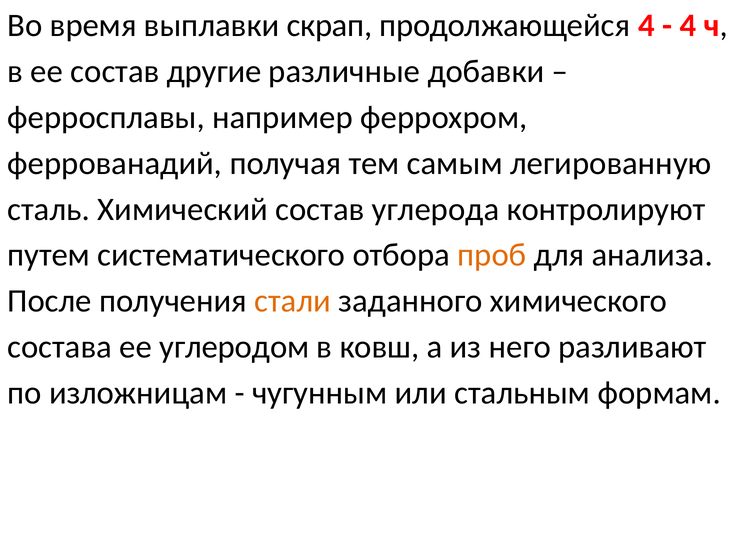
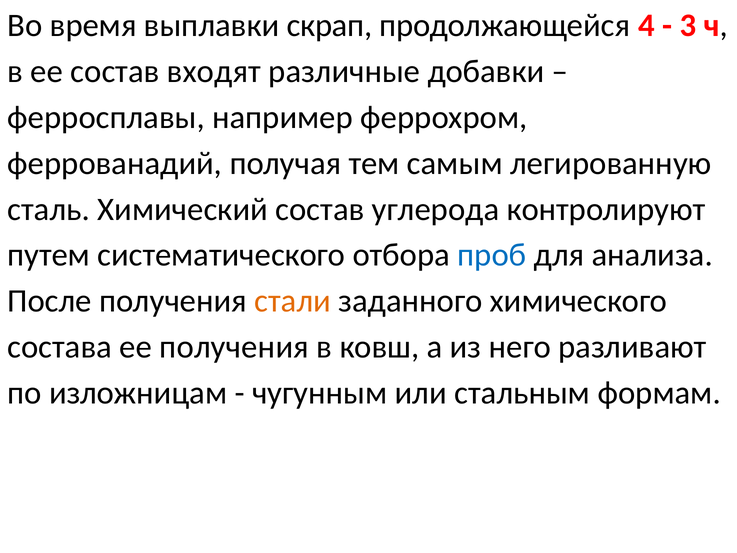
4: 4 -> 3 (688, 26)
другие: другие -> входят (214, 72)
проб colour: orange -> blue (492, 255)
ее углеродом: углеродом -> получения (234, 347)
